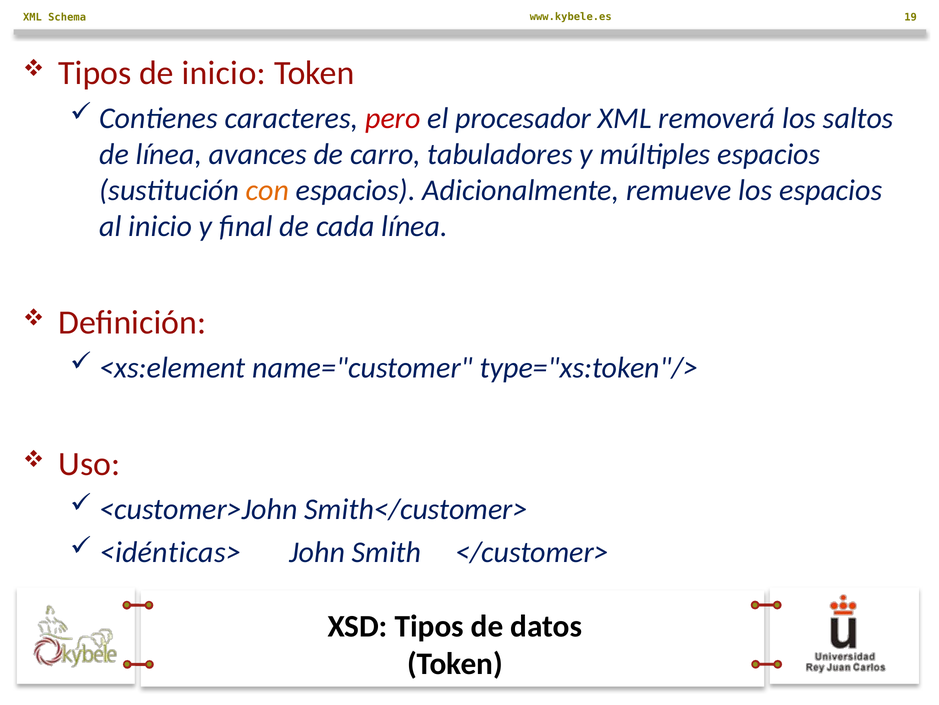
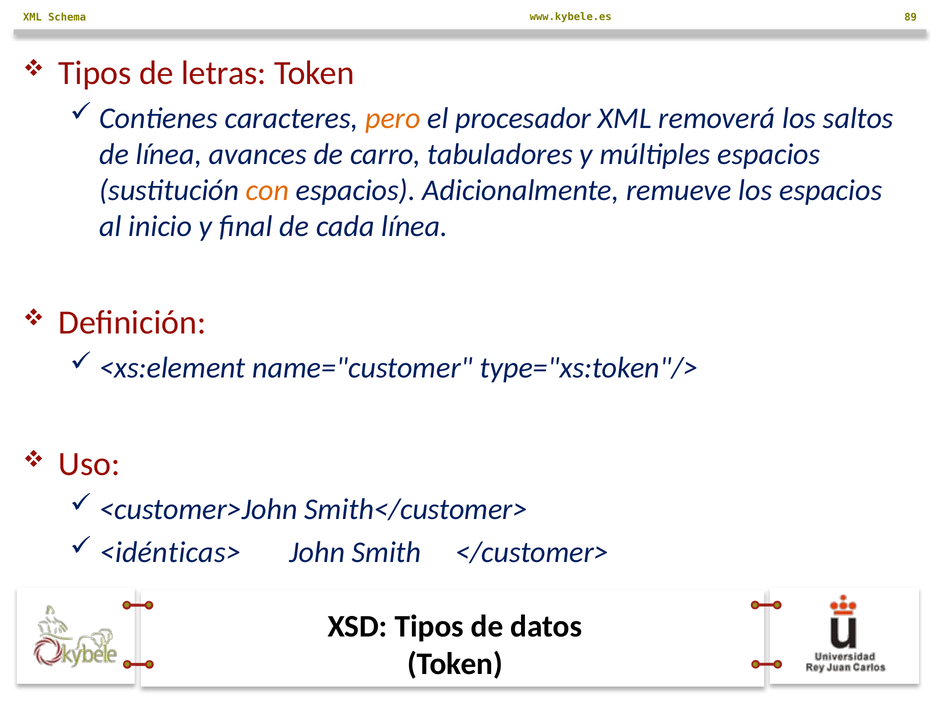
19: 19 -> 89 (911, 17)
de inicio: inicio -> letras (224, 73)
pero colour: red -> orange (393, 118)
